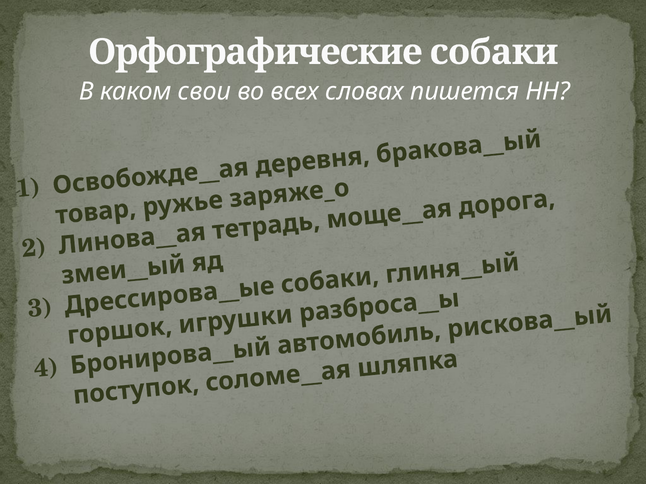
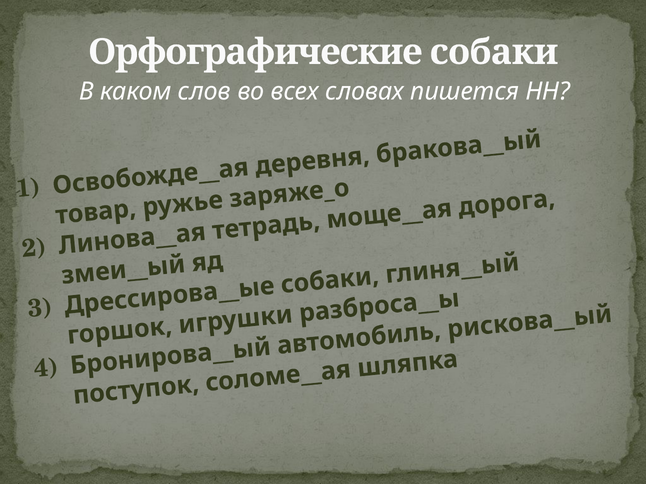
свои: свои -> слов (204, 91)
